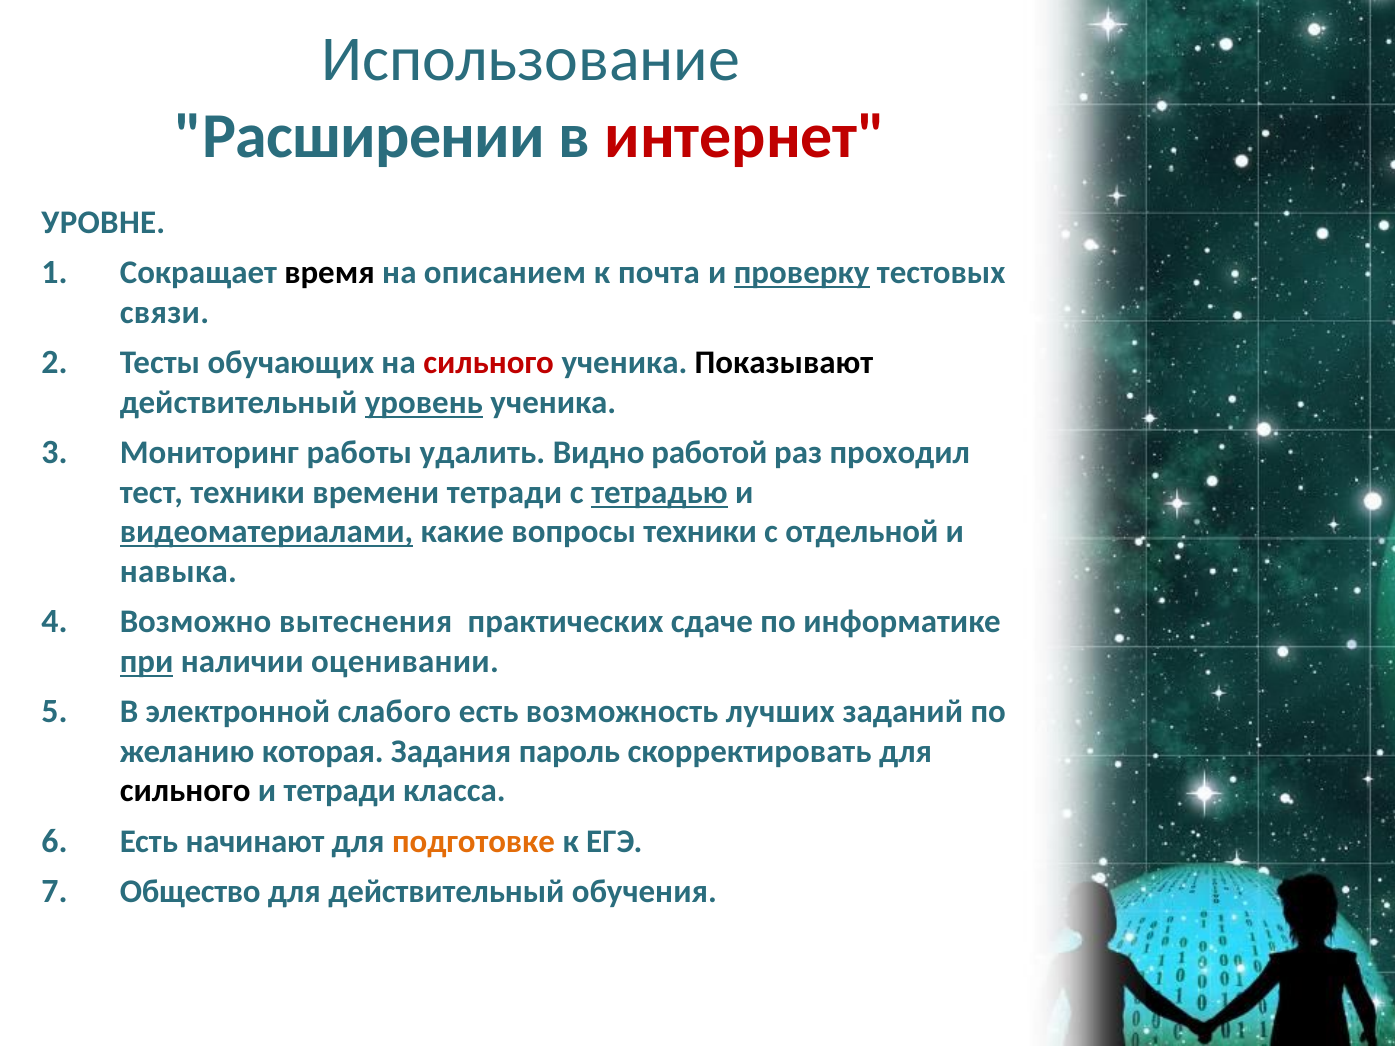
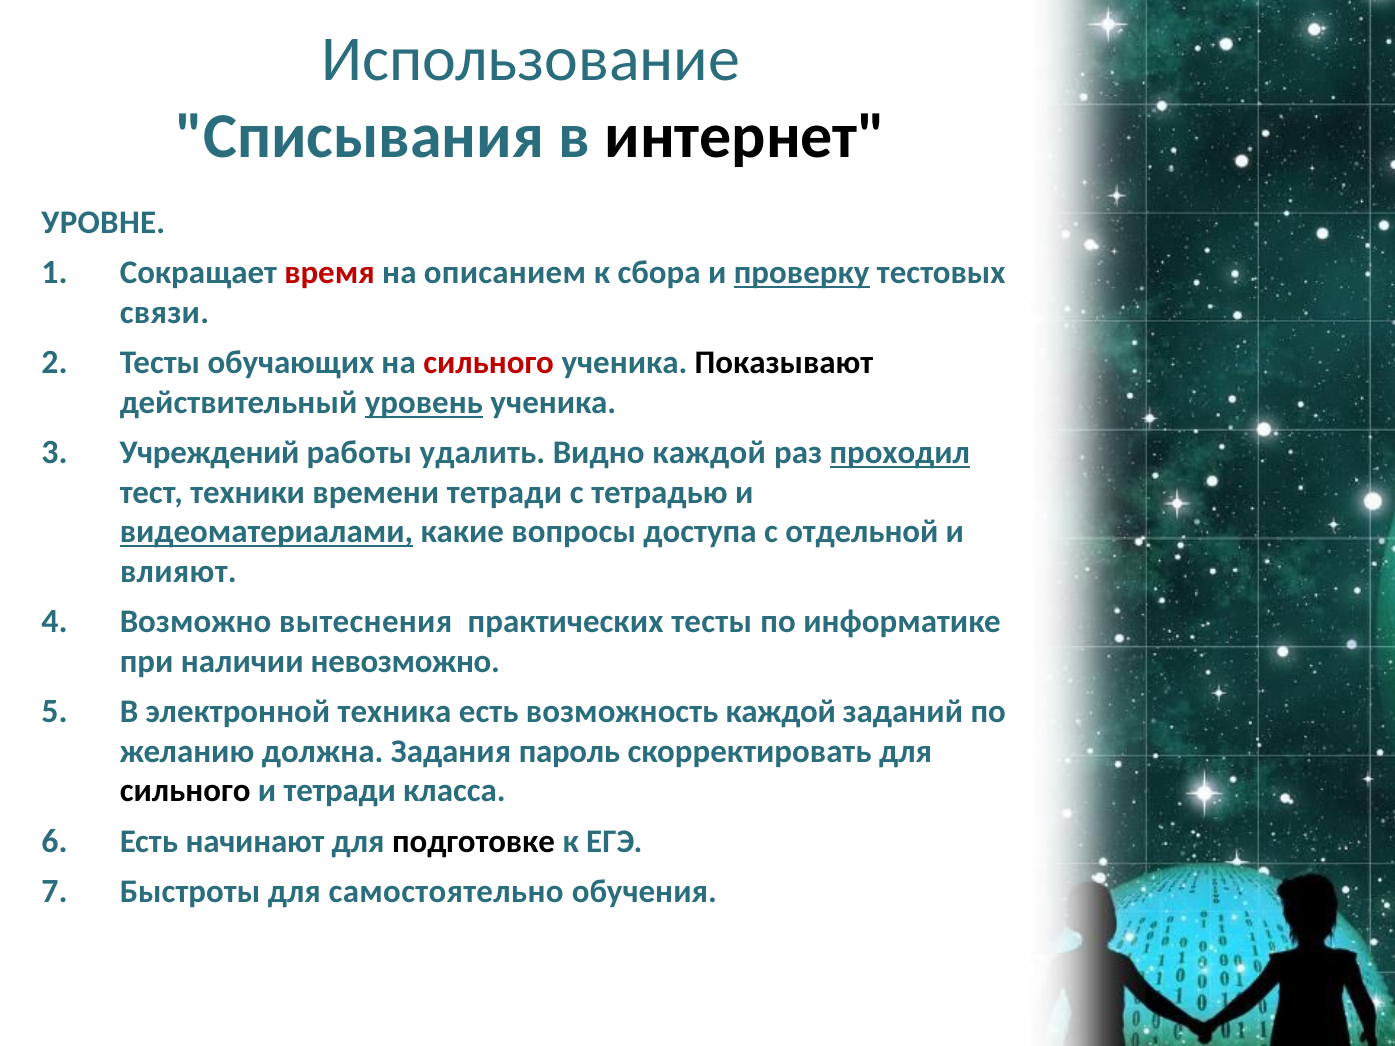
Расширении: Расширении -> Списывания (360, 136)
интернет colour: red -> black (745, 136)
время colour: black -> red (330, 273)
почта: почта -> сбора (659, 273)
Мониторинг: Мониторинг -> Учреждений (210, 453)
Видно работой: работой -> каждой (709, 453)
проходил underline: none -> present (900, 453)
тетрадью underline: present -> none (659, 492)
вопросы техники: техники -> доступа (700, 532)
навыка: навыка -> влияют (178, 572)
практических сдаче: сдаче -> тесты (712, 622)
при underline: present -> none (147, 662)
оценивании: оценивании -> невозможно (405, 662)
слабого: слабого -> техника (394, 712)
возможность лучших: лучших -> каждой (781, 712)
которая: которая -> должна (323, 751)
подготовке colour: orange -> black (474, 841)
Общество: Общество -> Быстроты (190, 892)
для действительный: действительный -> самостоятельно (446, 892)
